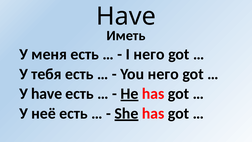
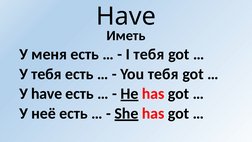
I него: него -> тебя (149, 54)
You него: него -> тебя (163, 74)
